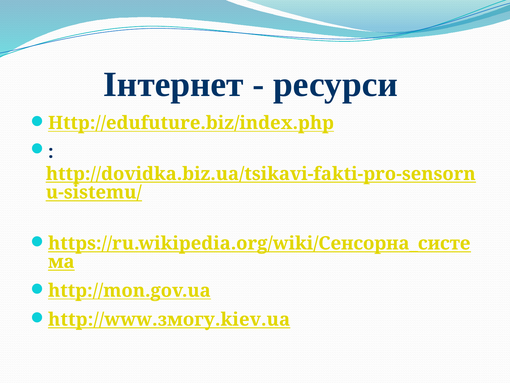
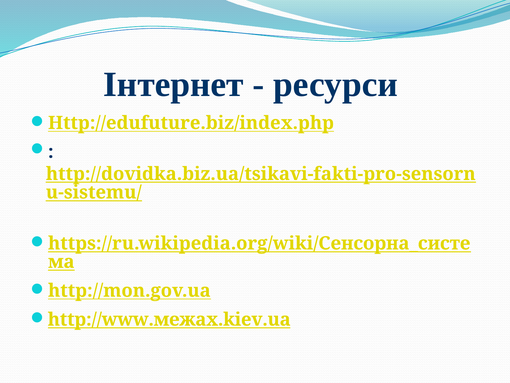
http://www.змогу.kiev.ua: http://www.змогу.kiev.ua -> http://www.межах.kiev.ua (169, 319)
